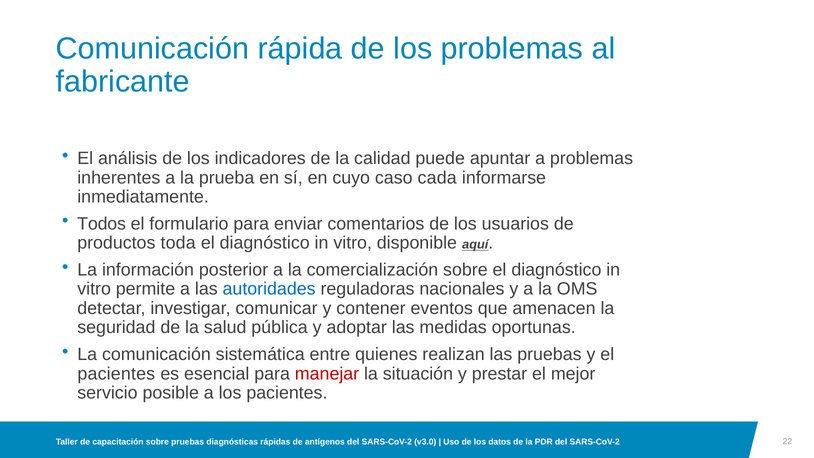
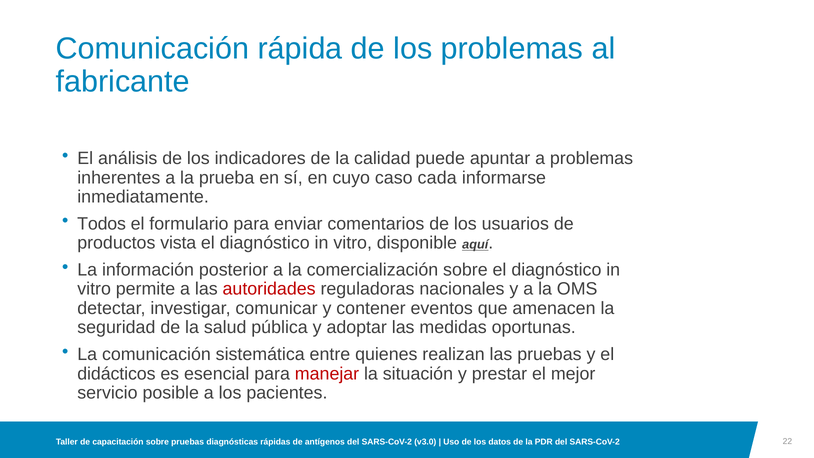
toda: toda -> vista (178, 243)
autoridades colour: blue -> red (269, 289)
pacientes: pacientes -> didácticos (116, 374)
